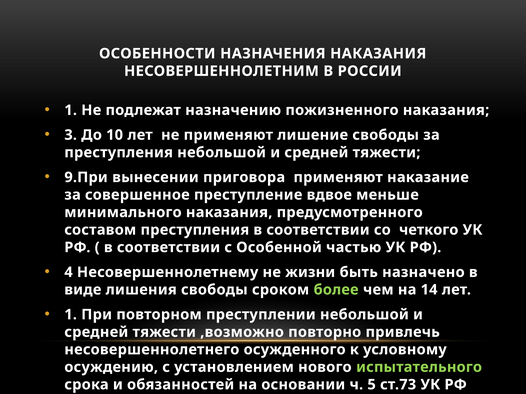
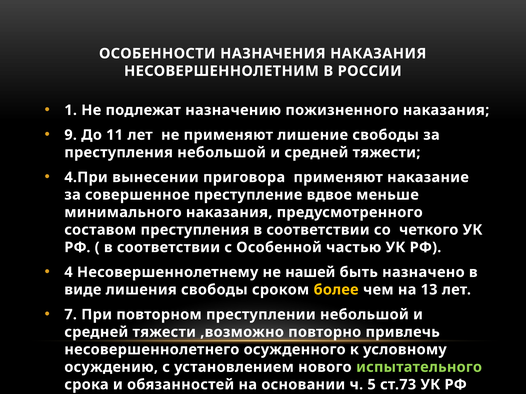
3: 3 -> 9 (71, 135)
10: 10 -> 11 (115, 135)
9.При: 9.При -> 4.При (86, 177)
жизни: жизни -> нашей (310, 273)
более colour: light green -> yellow (336, 290)
14: 14 -> 13 (429, 290)
1: 1 -> 7 (71, 315)
